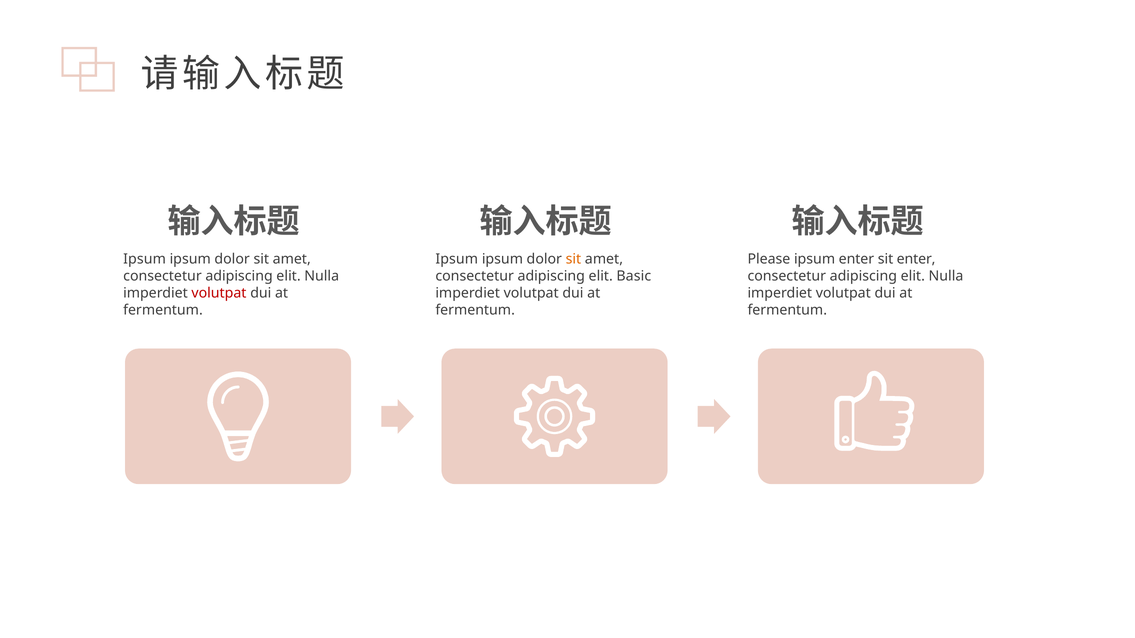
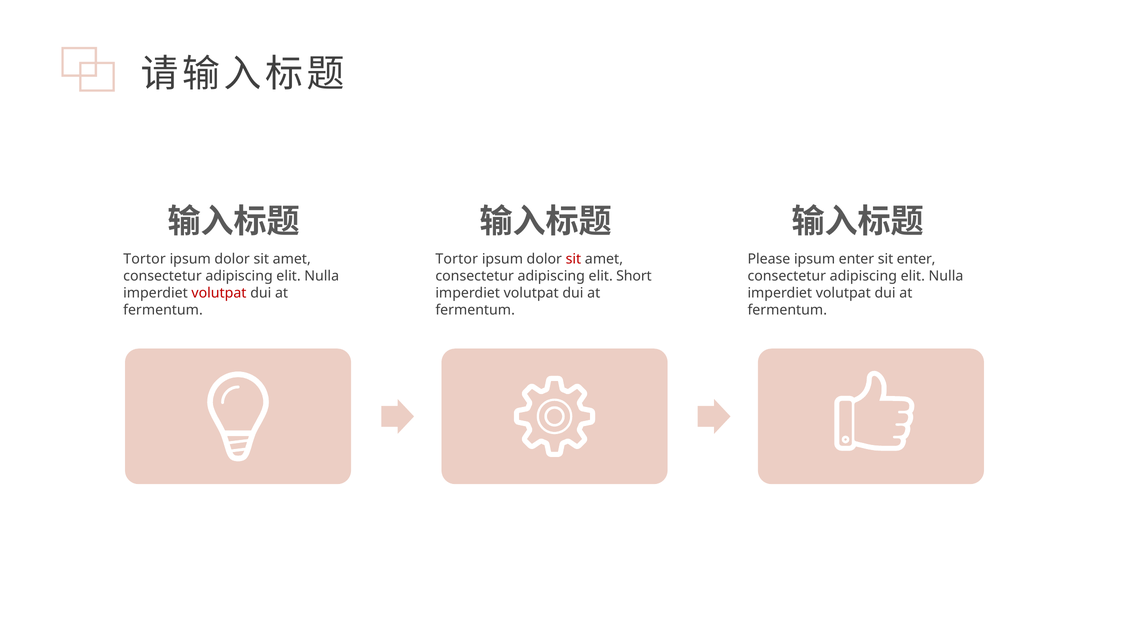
Ipsum: Ipsum -> Tortor (145, 259)
Ipsum: Ipsum -> Tortor (457, 259)
sit colour: orange -> red (573, 259)
Basic: Basic -> Short (634, 276)
